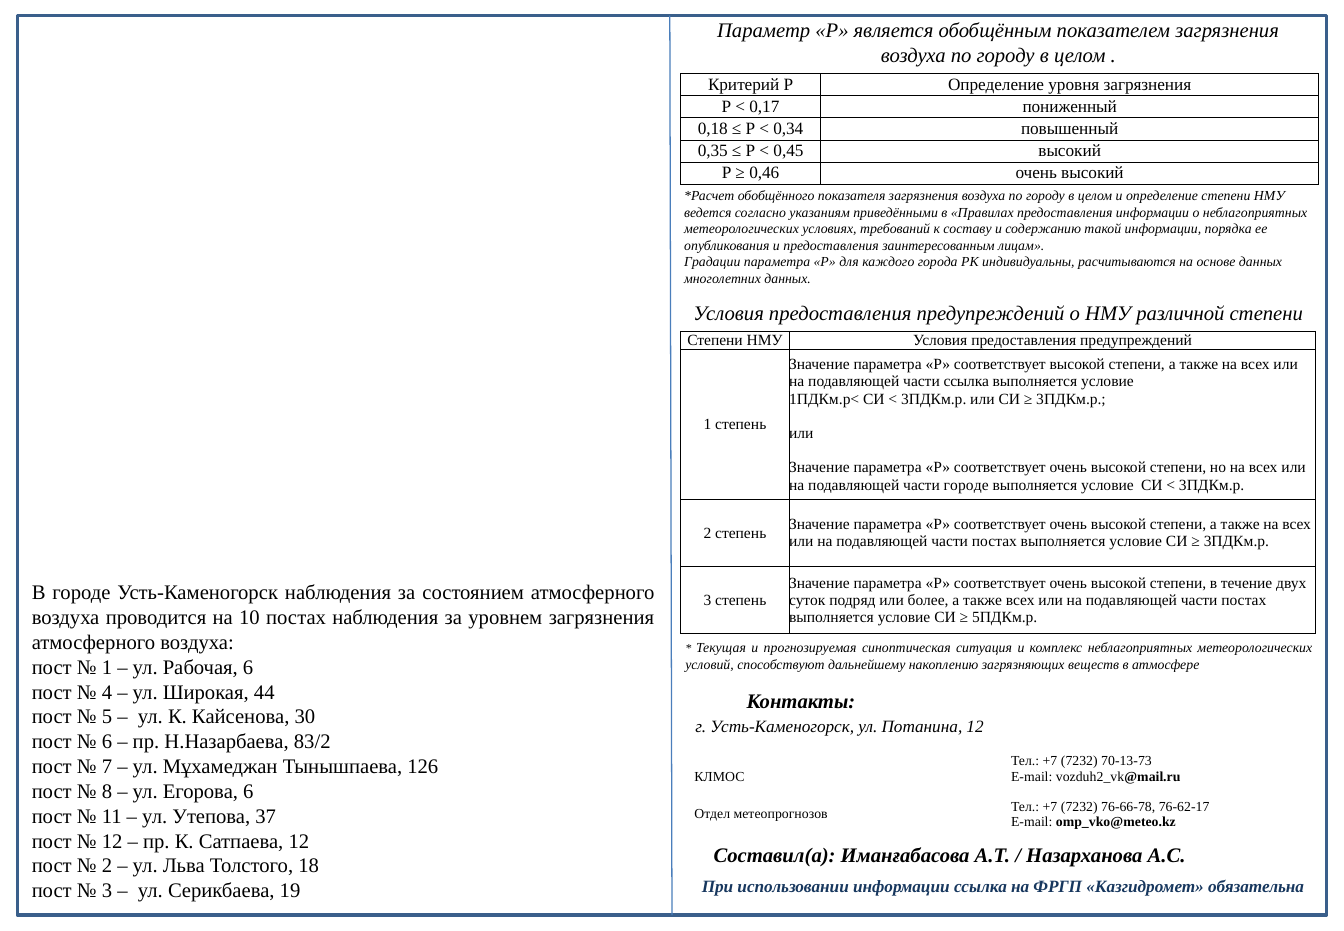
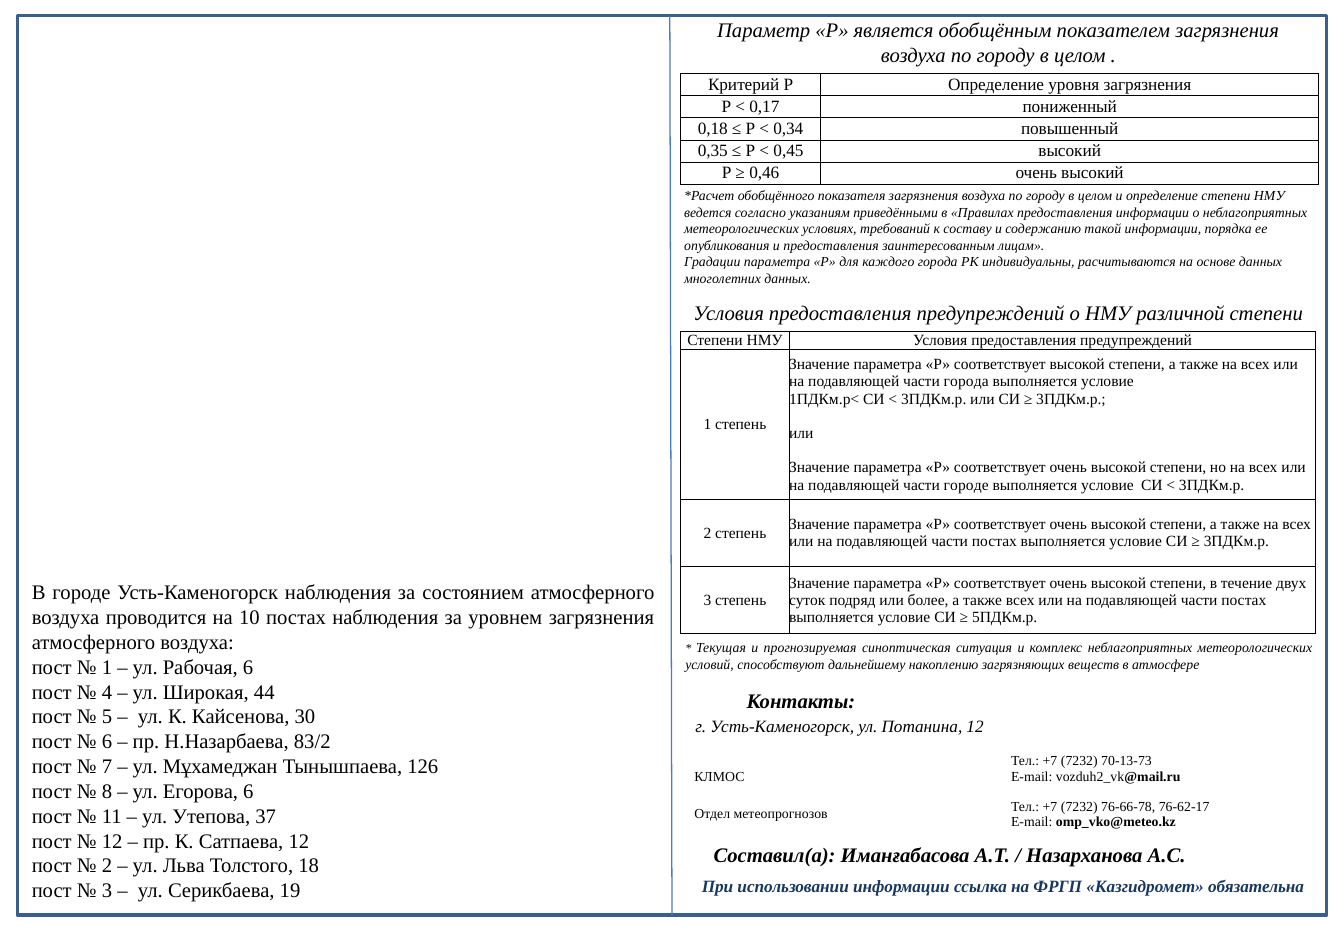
части ссылка: ссылка -> города (966, 381)
